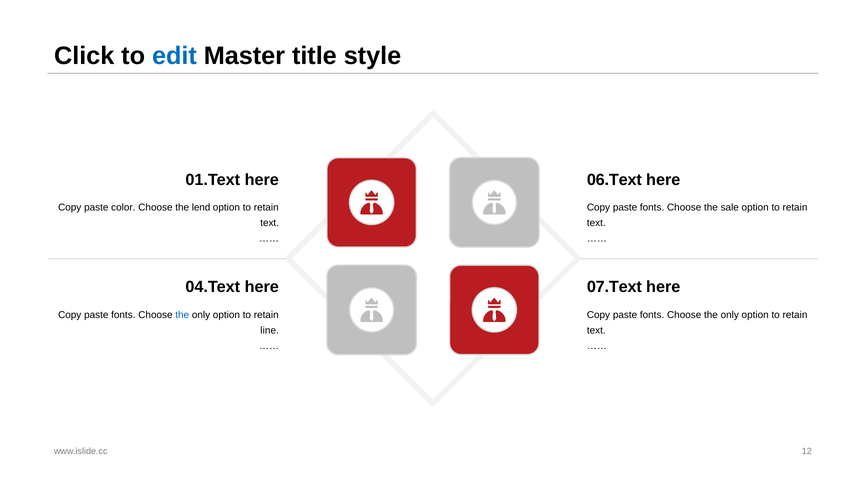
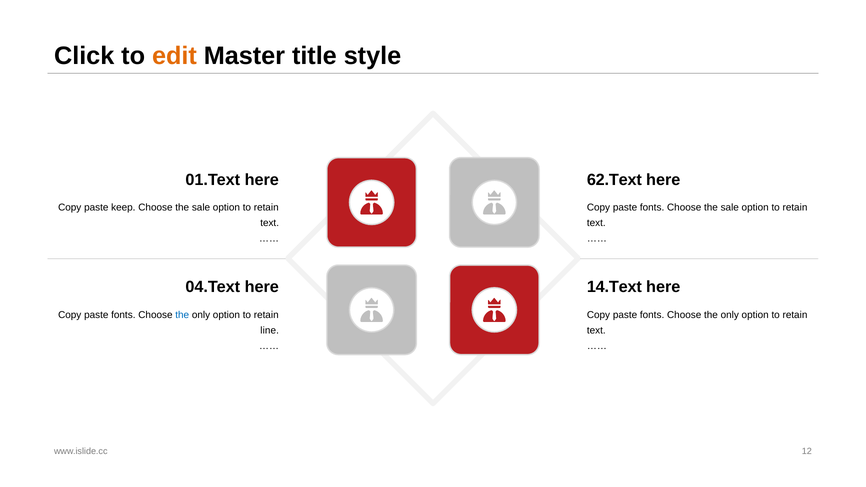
edit colour: blue -> orange (174, 56)
06.Text: 06.Text -> 62.Text (614, 180)
color: color -> keep (123, 208)
lend: lend -> sale (201, 208)
07.Text: 07.Text -> 14.Text (614, 287)
